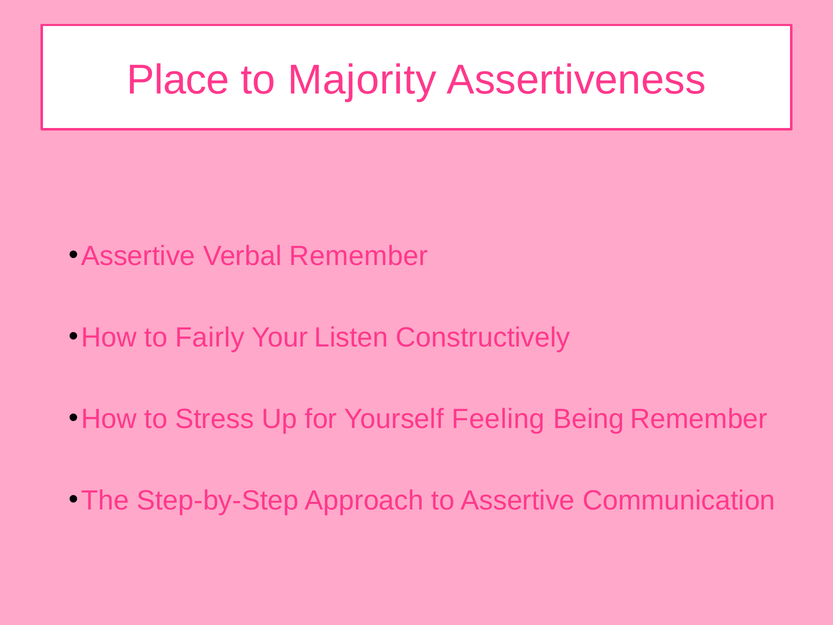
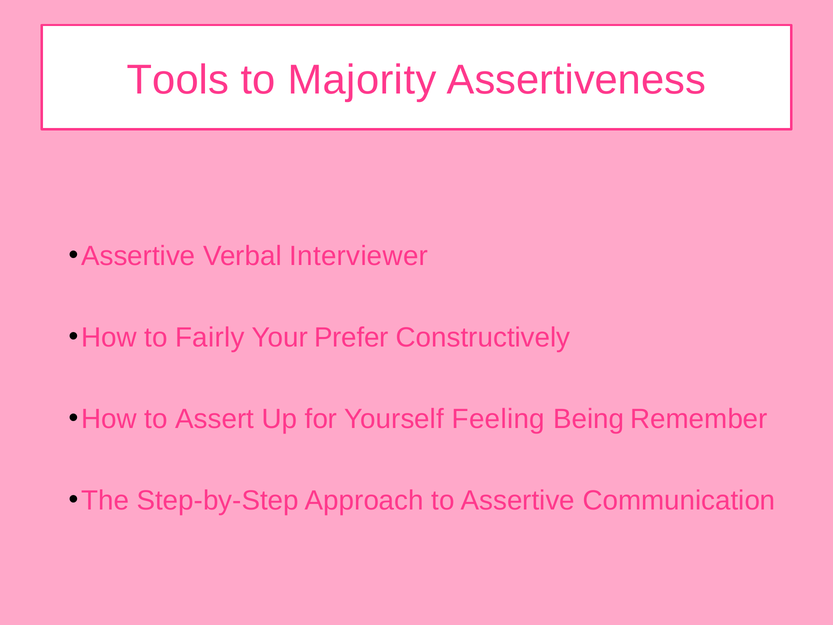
Place: Place -> Tools (178, 80)
Verbal Remember: Remember -> Interviewer (359, 256)
Listen: Listen -> Prefer (351, 337)
Stress: Stress -> Assert (215, 419)
